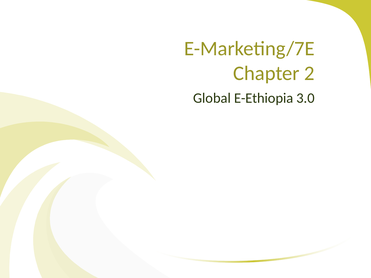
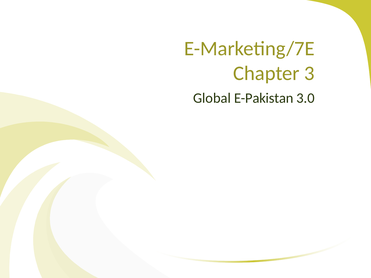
2: 2 -> 3 (309, 73)
E-Ethiopia: E-Ethiopia -> E-Pakistan (264, 98)
